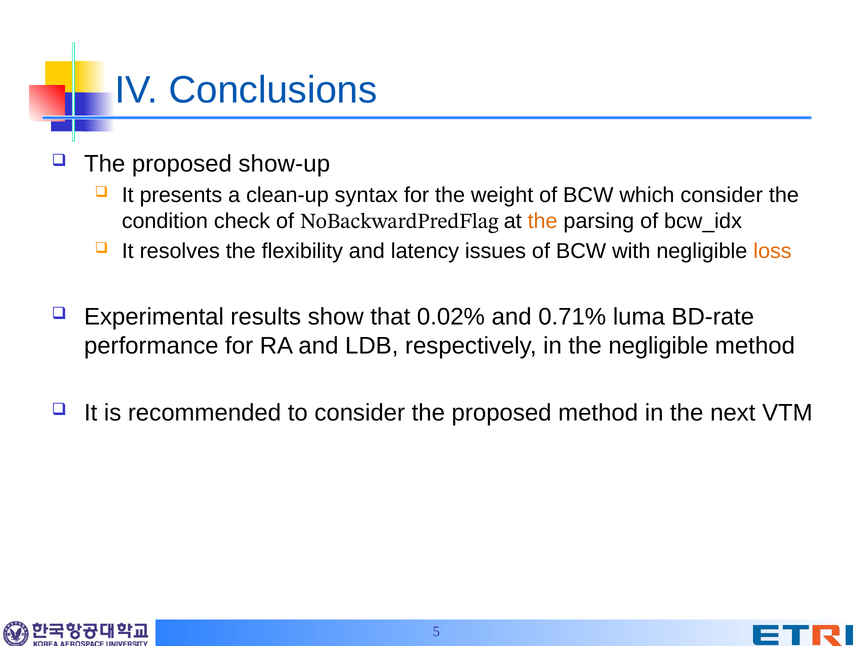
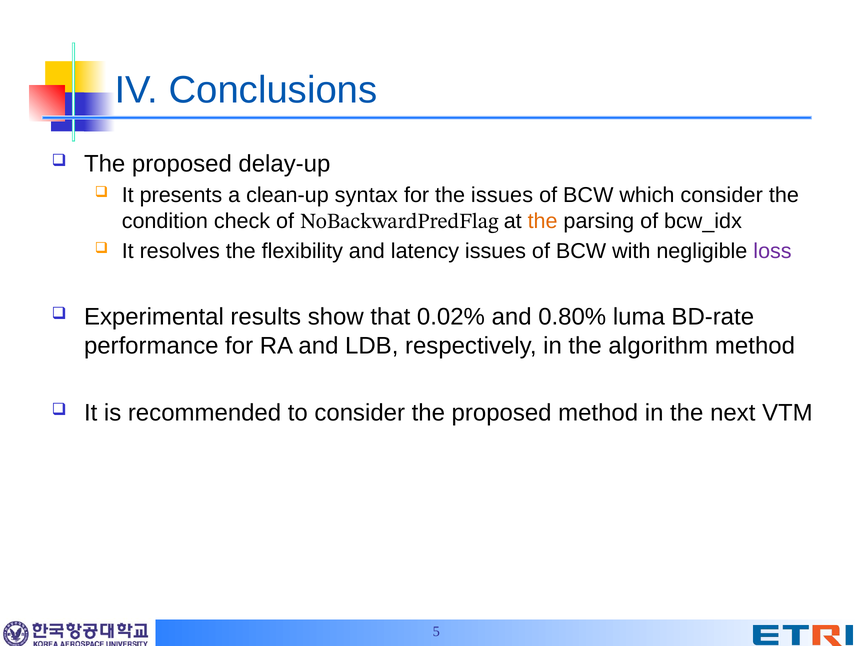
show-up: show-up -> delay-up (284, 164)
the weight: weight -> issues (502, 195)
loss colour: orange -> purple (772, 251)
0.71%: 0.71% -> 0.80% (572, 317)
the negligible: negligible -> algorithm (658, 346)
